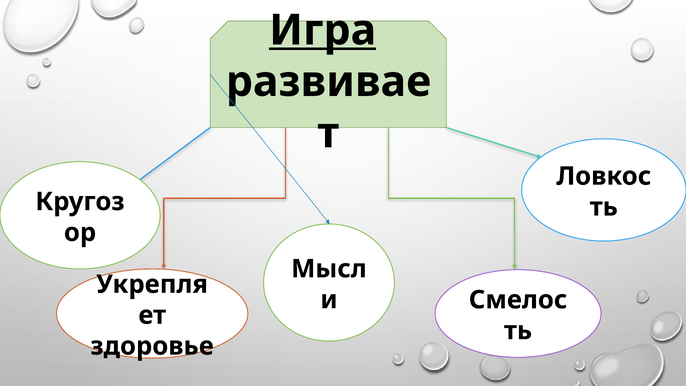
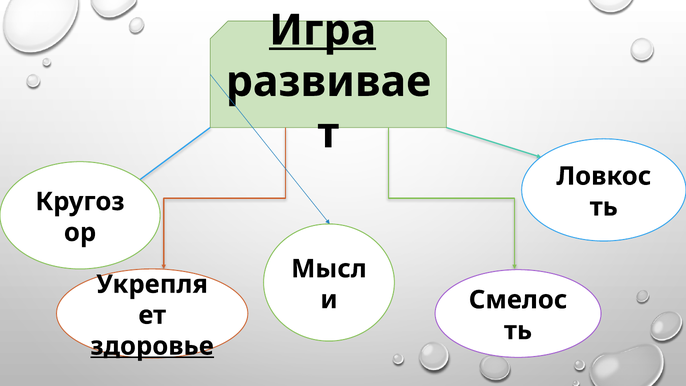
здоровье underline: none -> present (152, 346)
